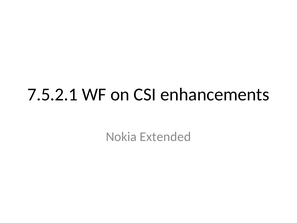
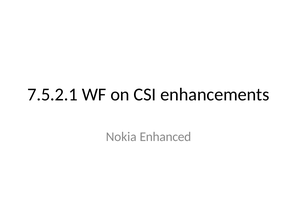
Extended: Extended -> Enhanced (165, 137)
